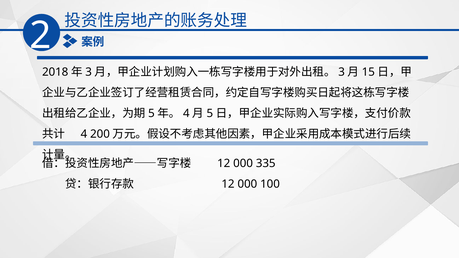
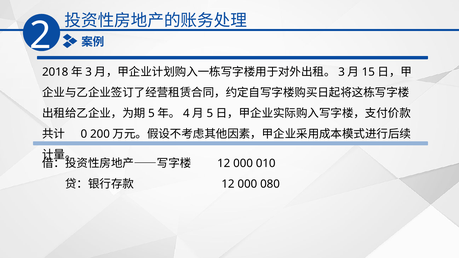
4: 4 -> 0 (84, 134)
335: 335 -> 010 (266, 164)
100: 100 -> 080 (270, 184)
